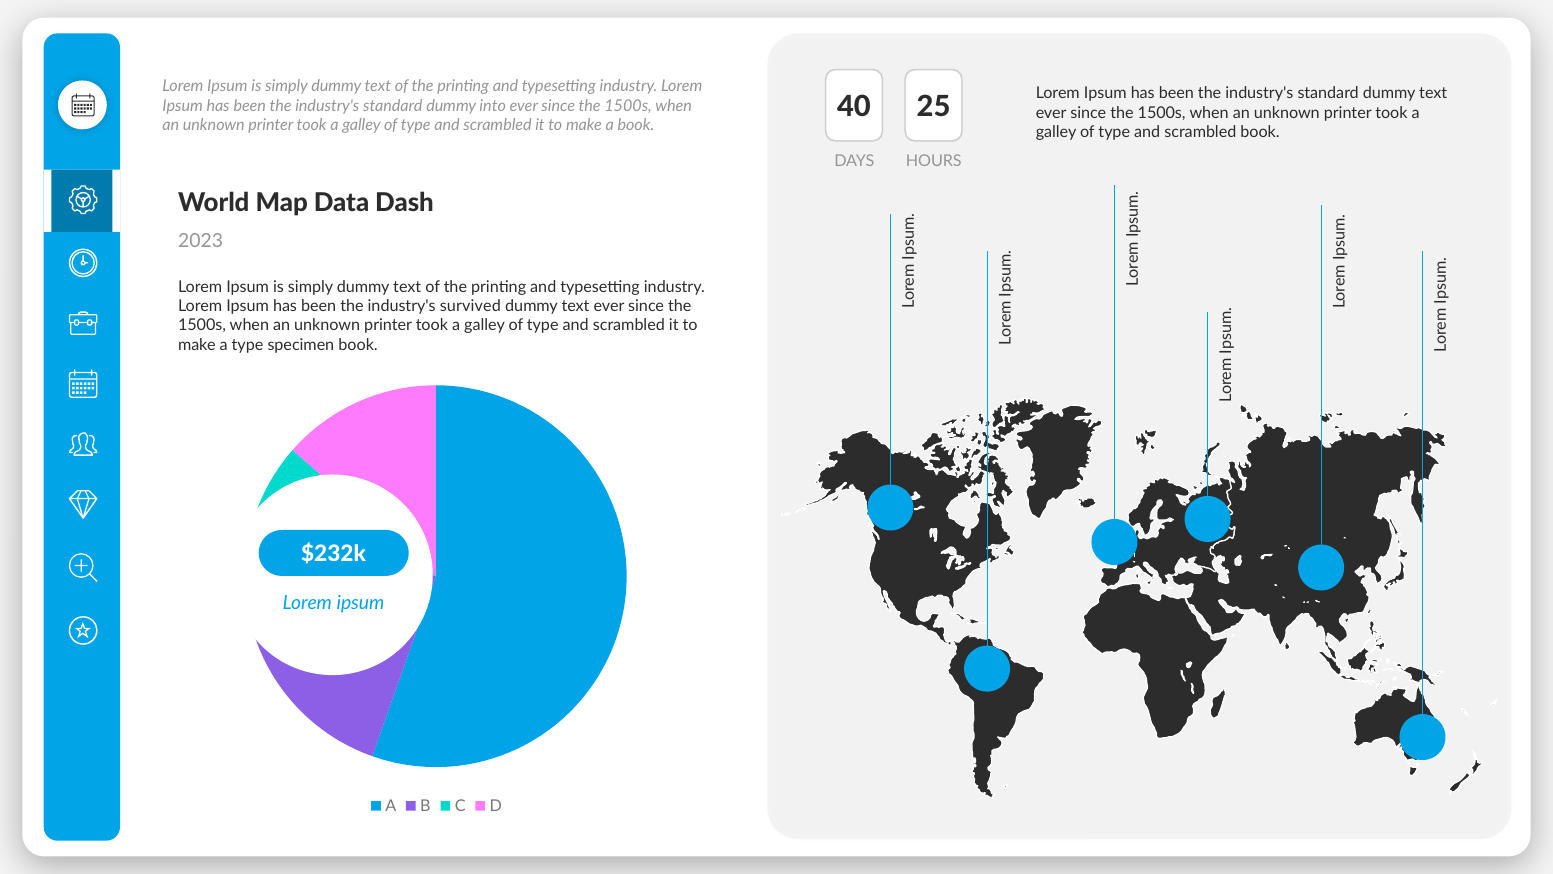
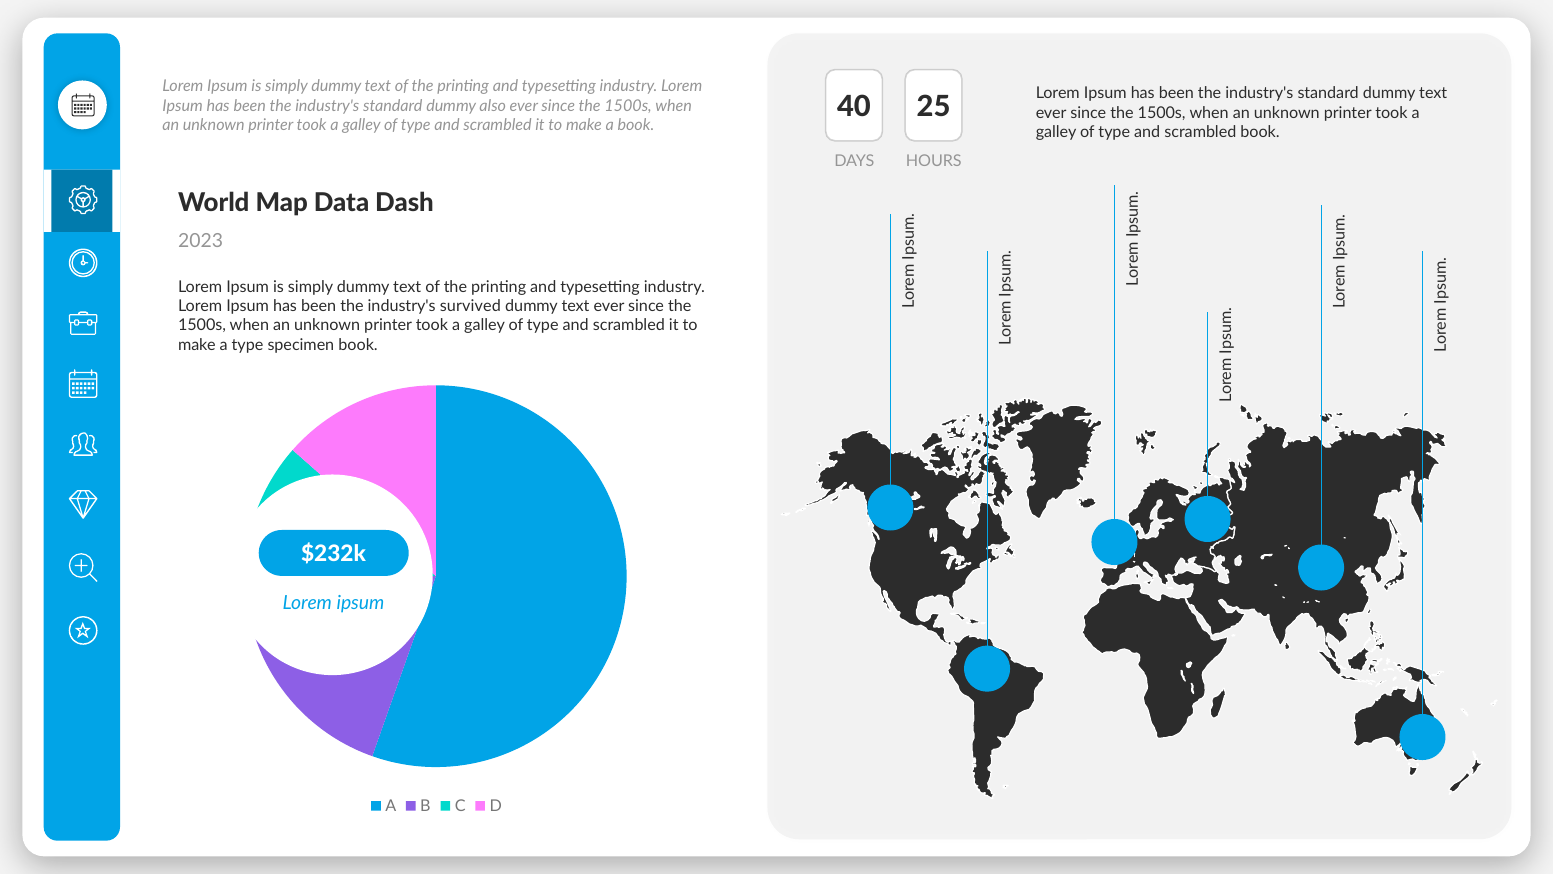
into: into -> also (493, 106)
